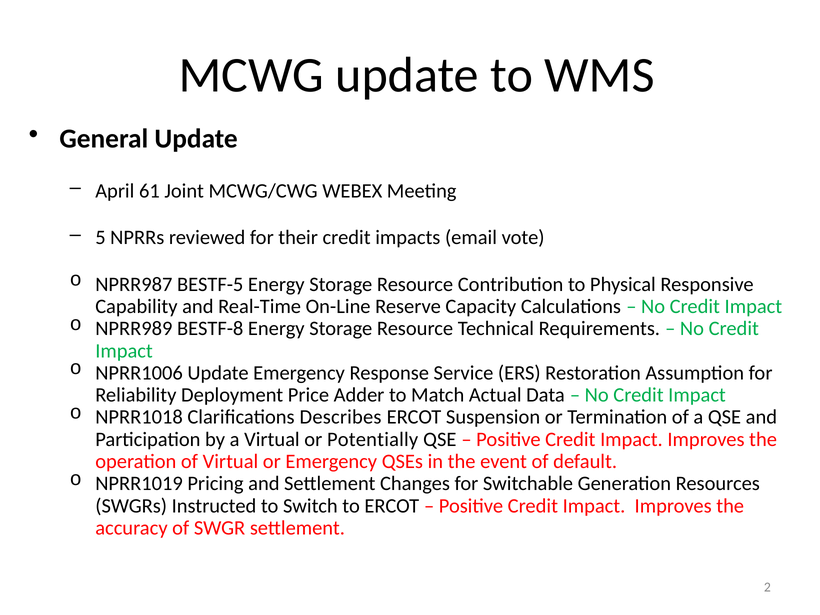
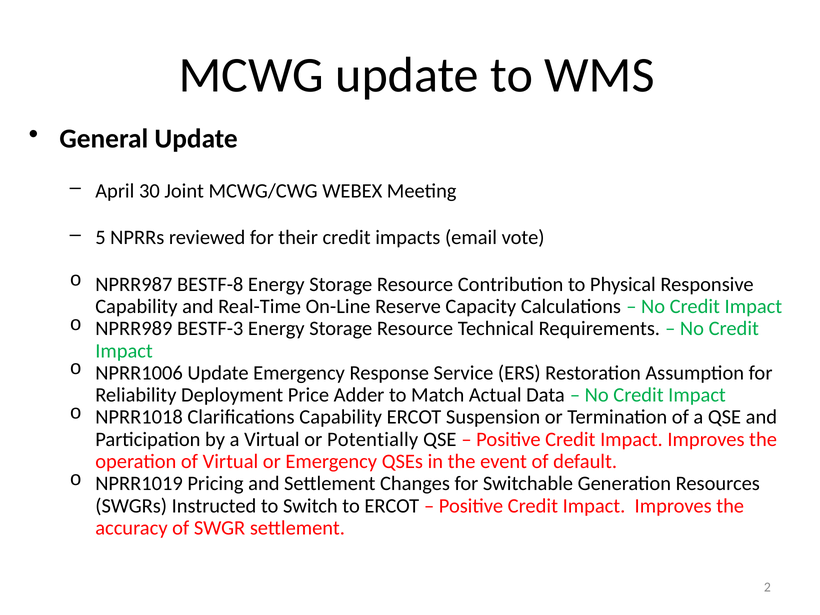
61: 61 -> 30 (149, 191)
BESTF-5: BESTF-5 -> BESTF-8 (210, 284)
BESTF-8: BESTF-8 -> BESTF-3 (210, 329)
Clarifications Describes: Describes -> Capability (341, 417)
